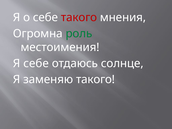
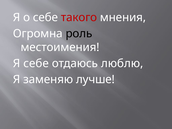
роль colour: green -> black (79, 34)
солнце: солнце -> люблю (122, 63)
заменяю такого: такого -> лучше (95, 79)
